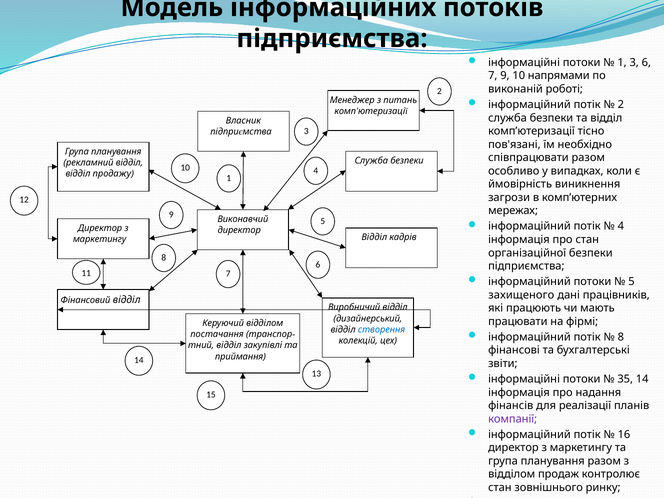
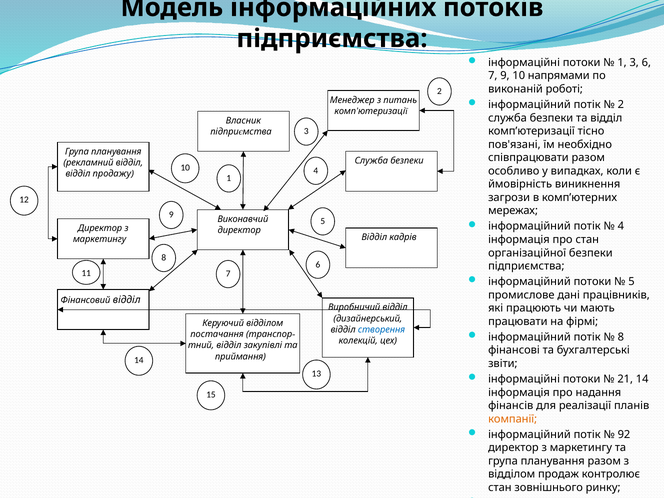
захищеного: захищеного -> промислове (521, 295)
35: 35 -> 21 (625, 379)
компанії colour: purple -> orange (513, 419)
16: 16 -> 92 (624, 434)
